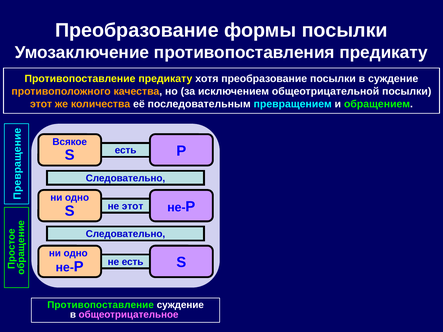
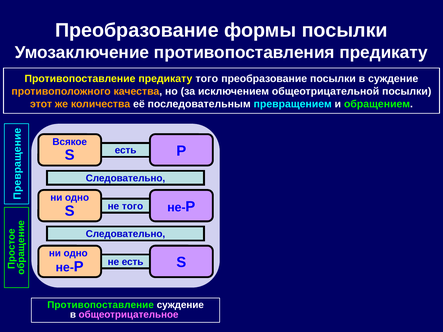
предикату хотя: хотя -> того (207, 79)
не этот: этот -> того (133, 206)
